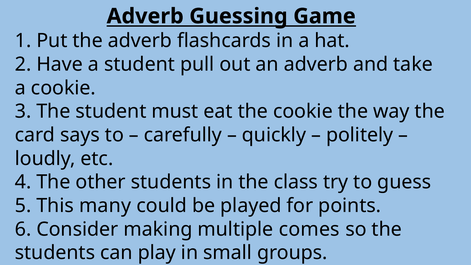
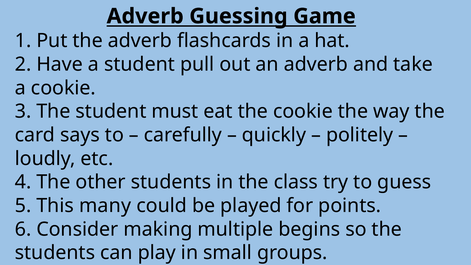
comes: comes -> begins (309, 229)
